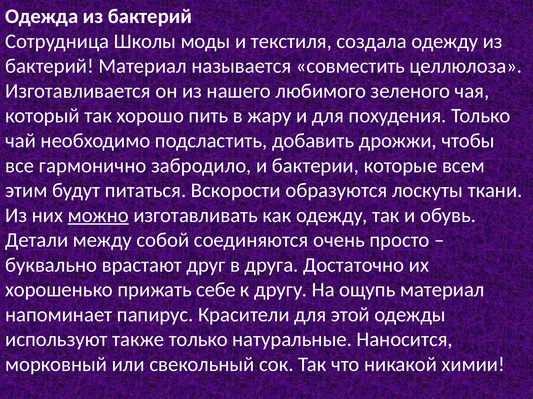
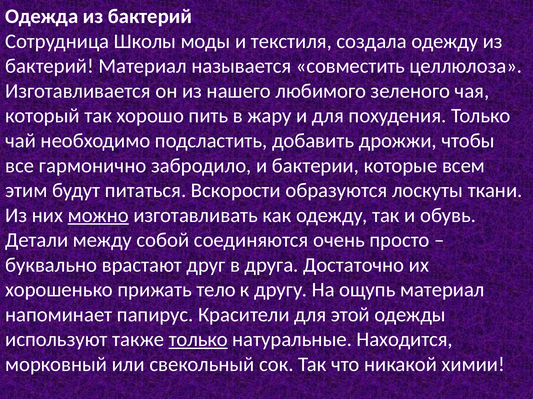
себе: себе -> тело (216, 290)
только underline: none -> present (198, 340)
Наносится: Наносится -> Находится (405, 340)
